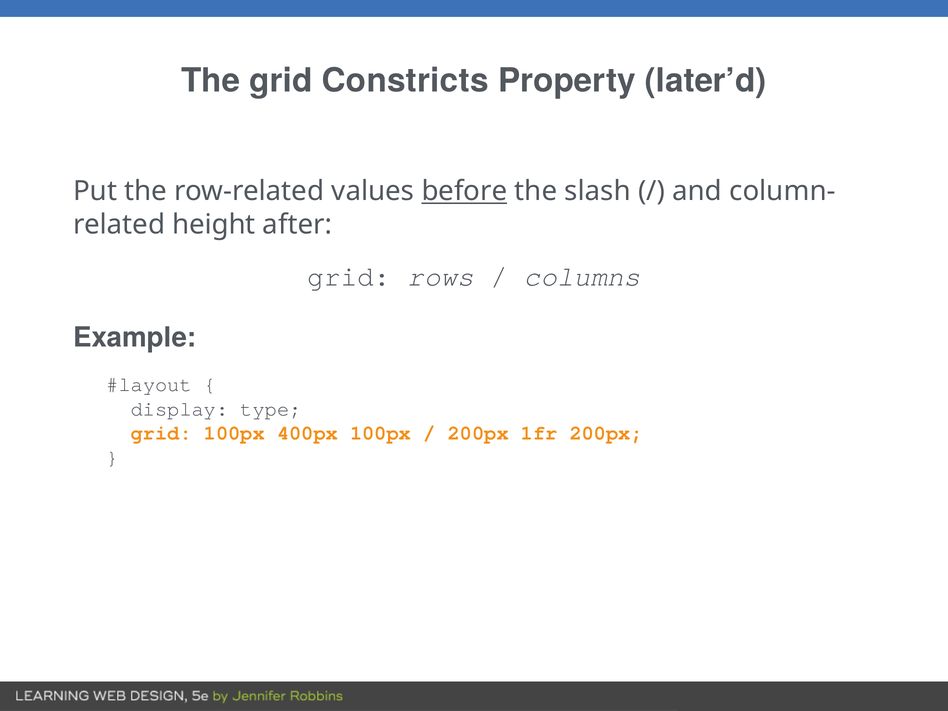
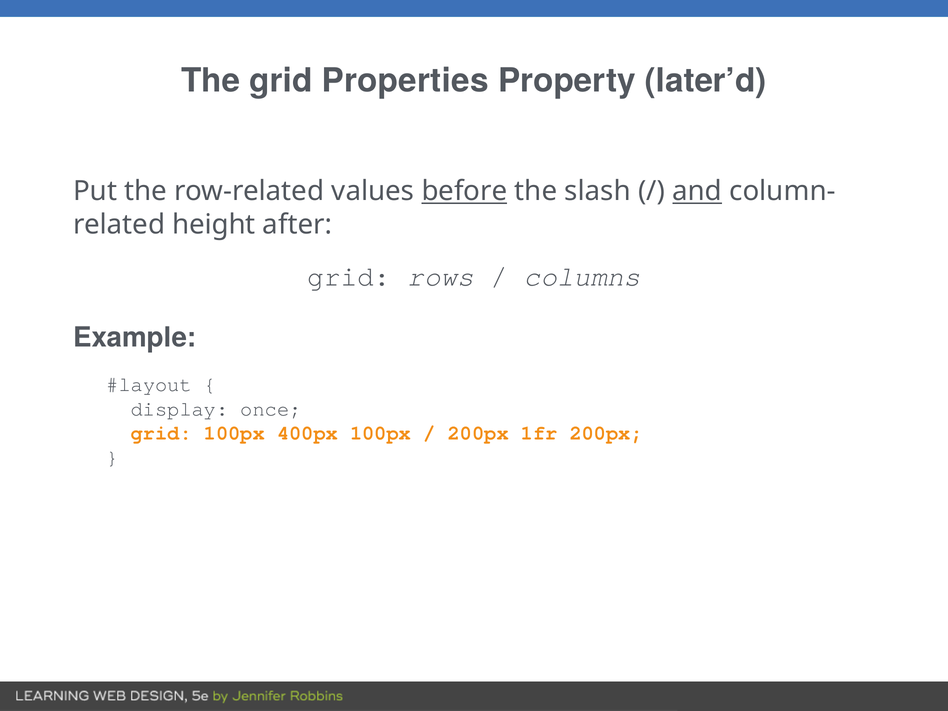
Constricts: Constricts -> Properties (405, 81)
and underline: none -> present (697, 191)
type: type -> once (271, 409)
